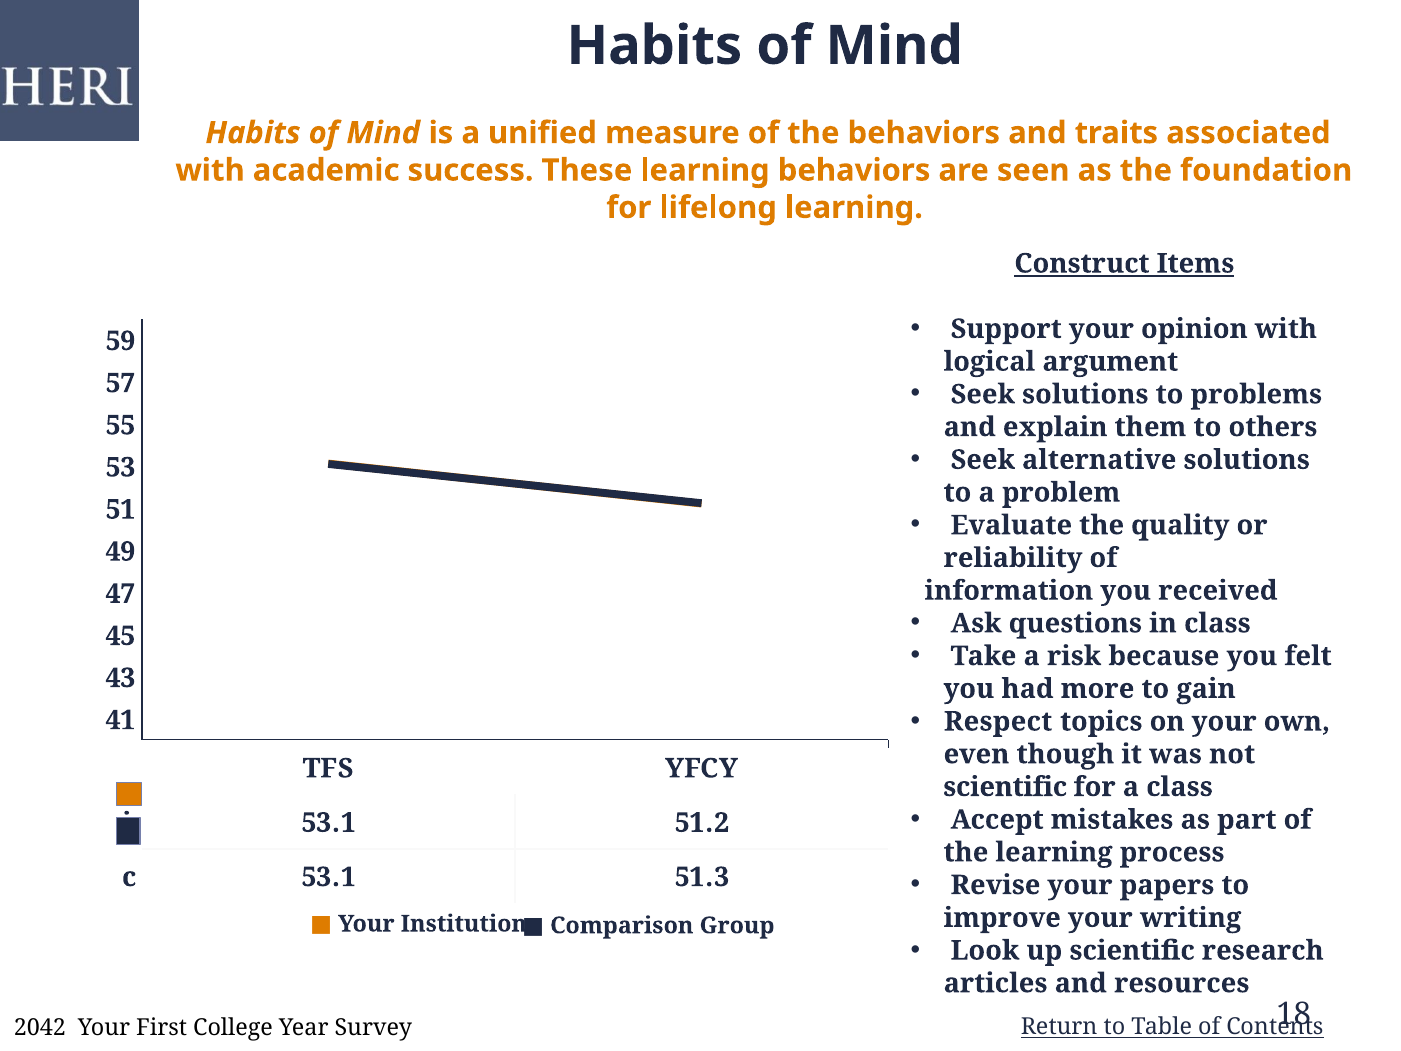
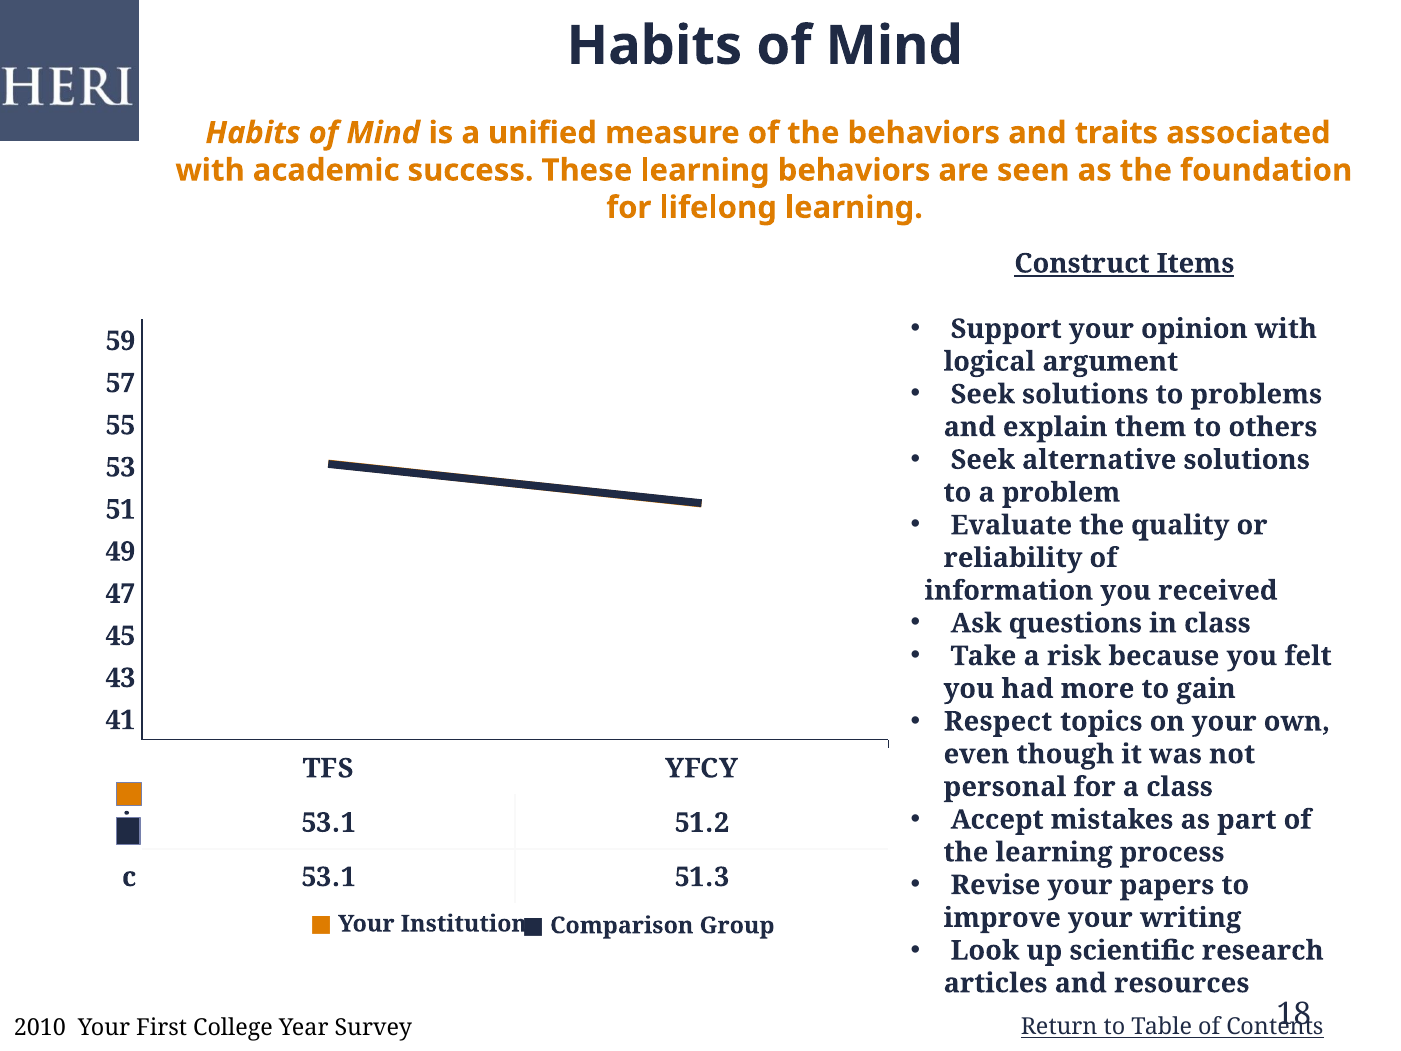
scientific: scientific -> personal (1005, 787)
2042: 2042 -> 2010 (40, 1027)
